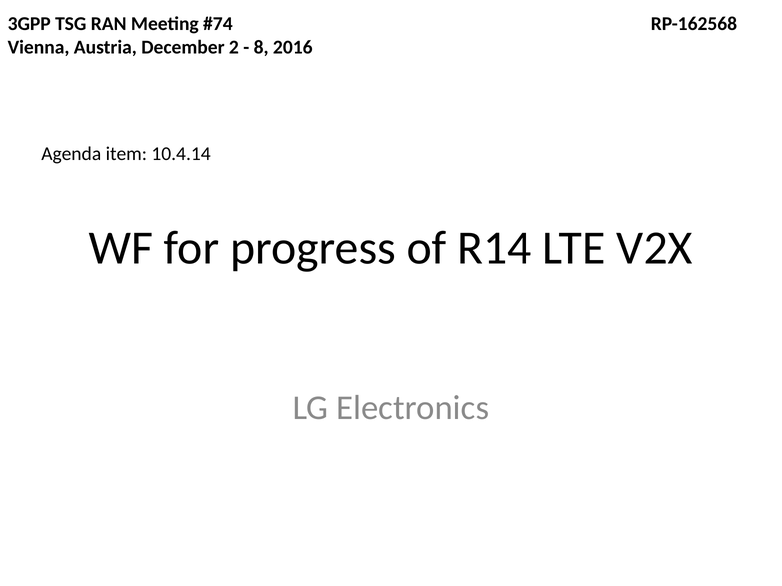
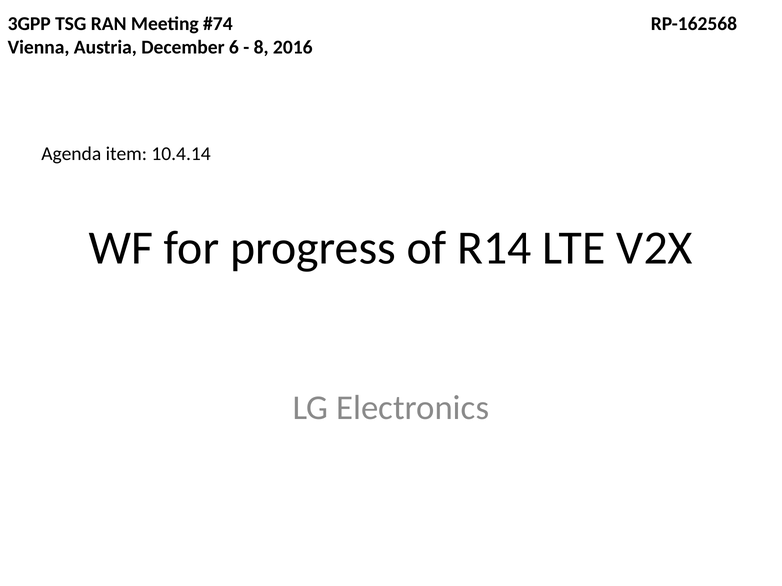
2: 2 -> 6 (234, 47)
